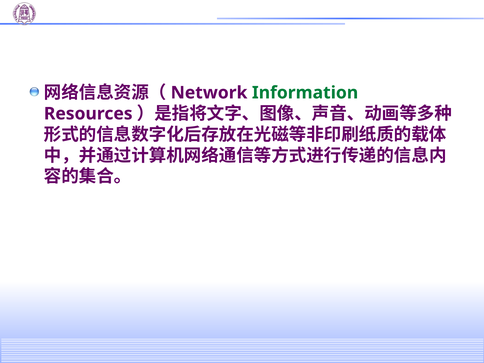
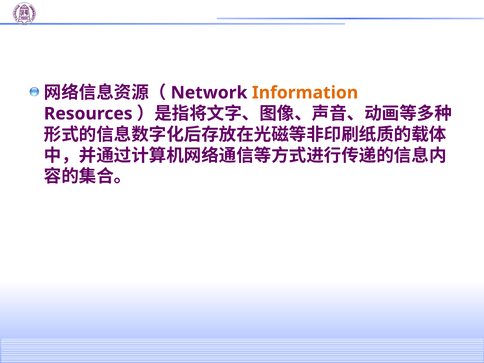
Information colour: green -> orange (305, 93)
